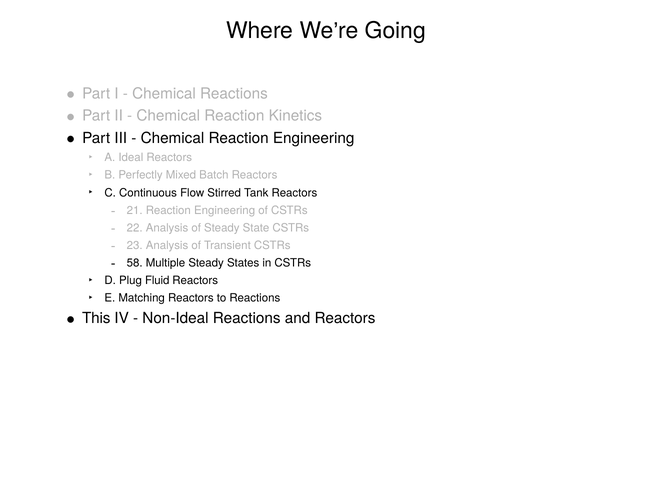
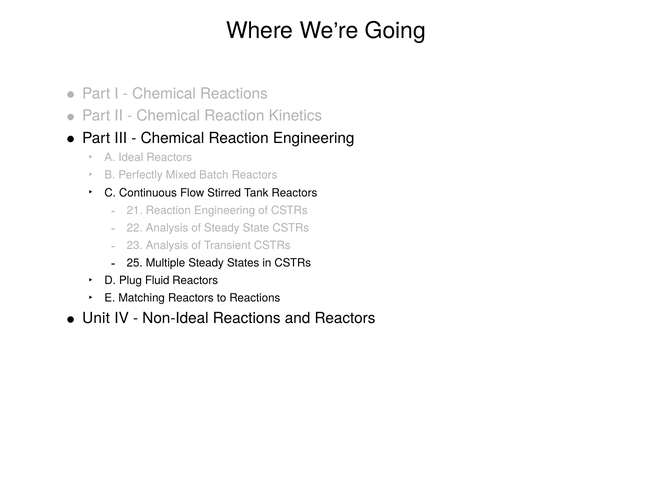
58: 58 -> 25 (135, 263)
This: This -> Unit (96, 318)
